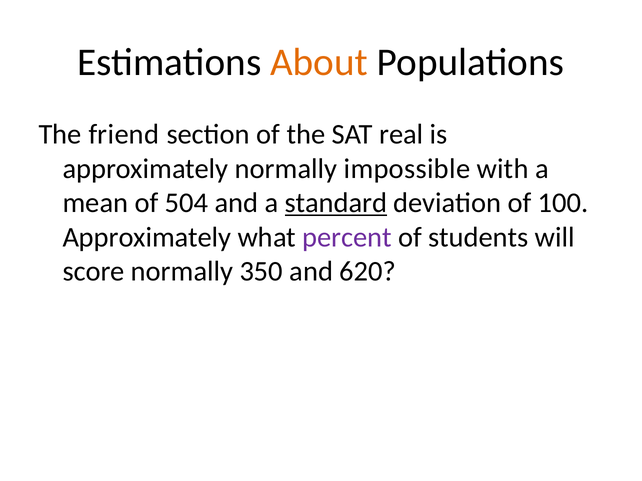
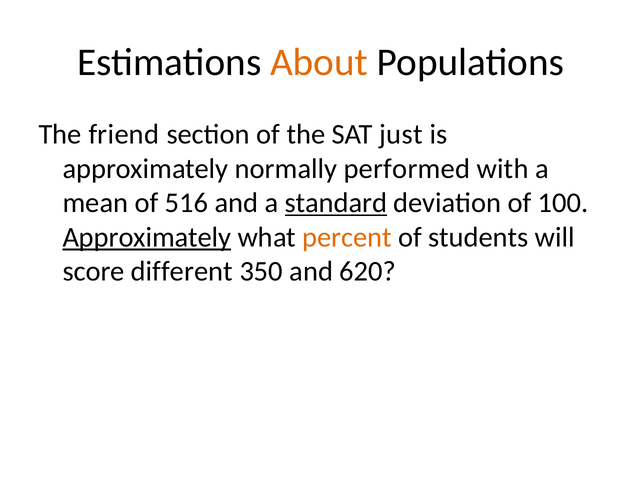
real: real -> just (401, 135)
impossible: impossible -> performed (407, 169)
504: 504 -> 516 (187, 203)
Approximately underline: none -> present (147, 237)
percent colour: purple -> orange (347, 237)
score normally: normally -> different (182, 272)
